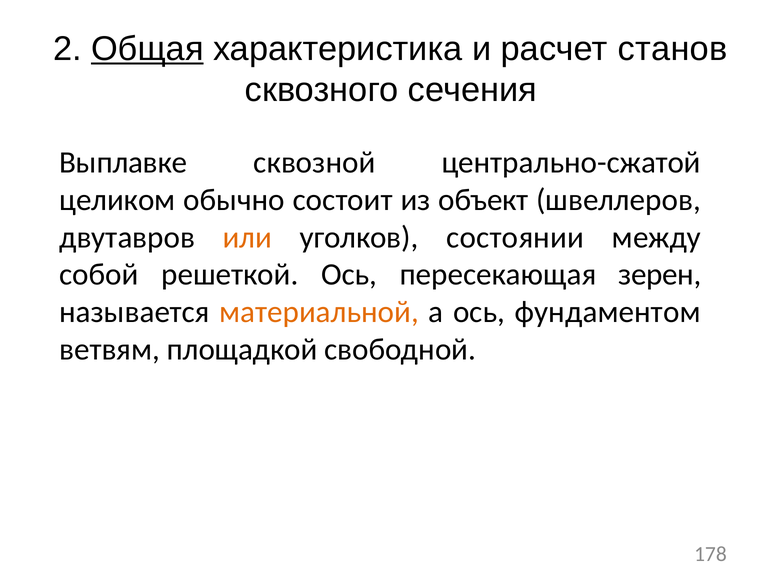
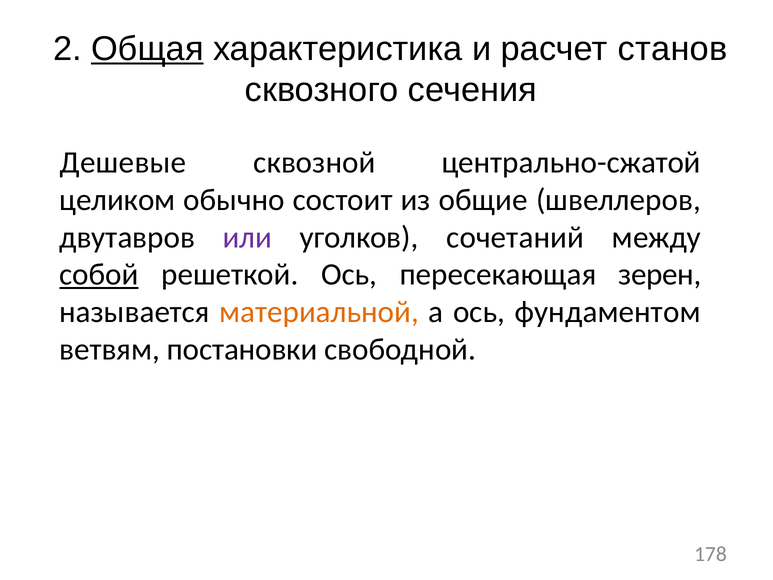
Выплавке: Выплавке -> Дешевые (123, 162)
объект: объект -> общие (483, 200)
или colour: orange -> purple (247, 237)
состоянии: состоянии -> сочетаний (515, 237)
собой underline: none -> present (99, 275)
площадкой: площадкой -> постановки (242, 349)
